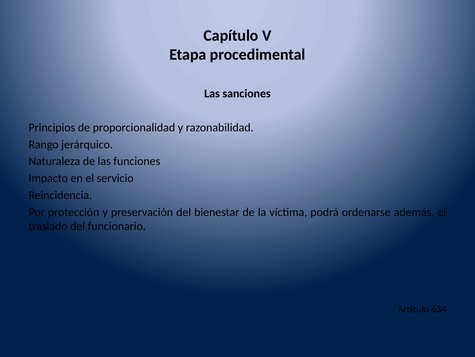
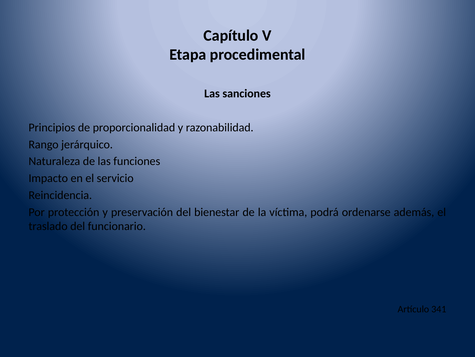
634: 634 -> 341 (439, 308)
